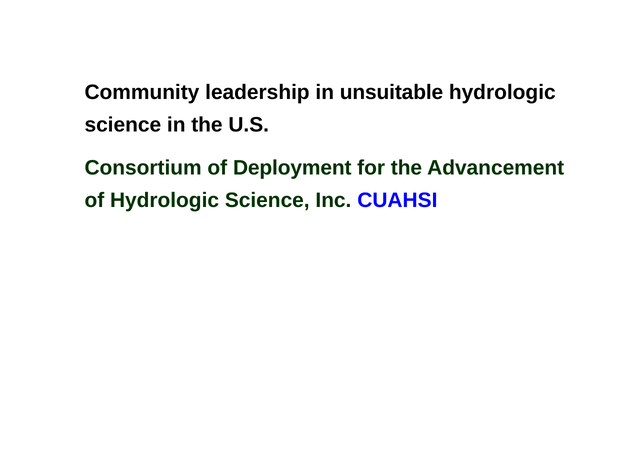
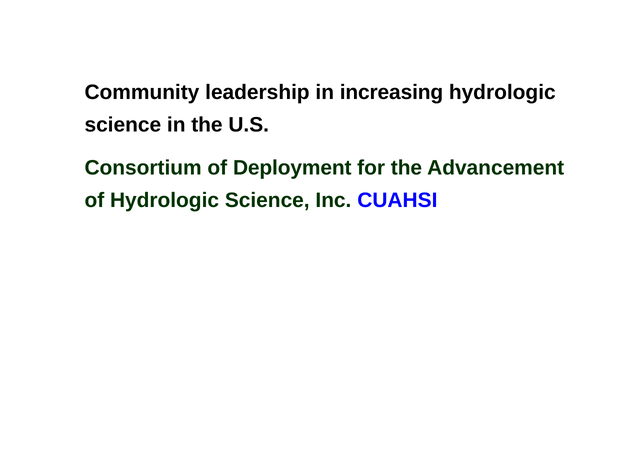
unsuitable: unsuitable -> increasing (391, 93)
